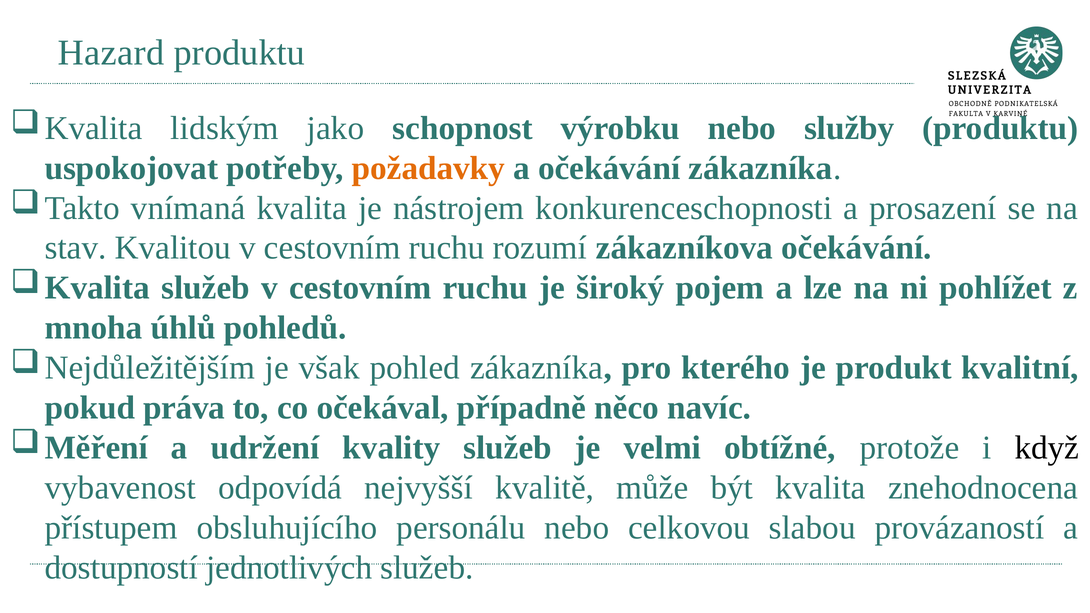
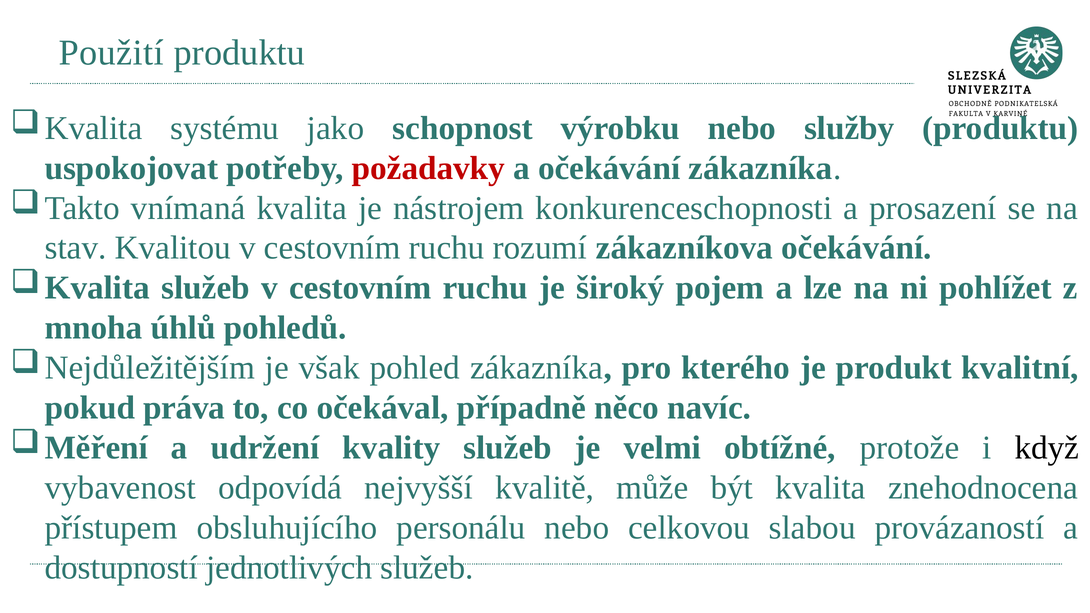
Hazard: Hazard -> Použití (111, 53)
lidským: lidským -> systému (225, 128)
požadavky colour: orange -> red (428, 168)
